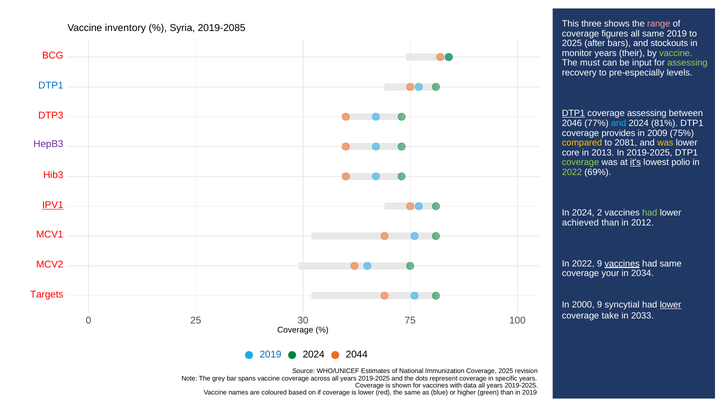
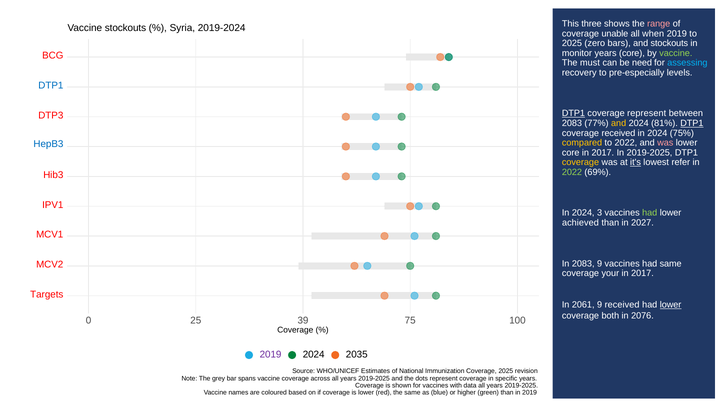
Vaccine inventory: inventory -> stockouts (125, 28)
2019-2085: 2019-2085 -> 2019-2024 (222, 28)
figures: figures -> unable (615, 34)
all same: same -> when (653, 34)
after: after -> zero (595, 43)
years their: their -> core (632, 53)
input: input -> need (642, 63)
assessing colour: light green -> light blue (687, 63)
coverage assessing: assessing -> represent (647, 114)
2046: 2046 -> 2083 (572, 123)
and colour: light blue -> yellow (619, 123)
DTP1 underline: none -> present (692, 123)
coverage provides: provides -> received (618, 133)
2009: 2009 -> 2024 (657, 133)
to 2081: 2081 -> 2022 (626, 143)
was colour: yellow -> pink (665, 143)
HepB3 colour: purple -> blue (48, 144)
2013: 2013 -> 2017 (603, 153)
coverage colour: light green -> yellow (580, 162)
polio: polio -> refer (681, 162)
IPV1 underline: present -> none (53, 205)
2: 2 -> 3 (600, 213)
2012: 2012 -> 2027 (642, 223)
2022: 2022 -> 2083 (583, 264)
vaccines underline: present -> none (622, 264)
2034: 2034 -> 2017 (642, 274)
2000: 2000 -> 2061 (583, 305)
9 syncytial: syncytial -> received (622, 305)
take: take -> both (610, 316)
2033: 2033 -> 2076 (642, 316)
30: 30 -> 39 (303, 321)
2019 colour: blue -> purple (271, 355)
2044: 2044 -> 2035 (357, 355)
